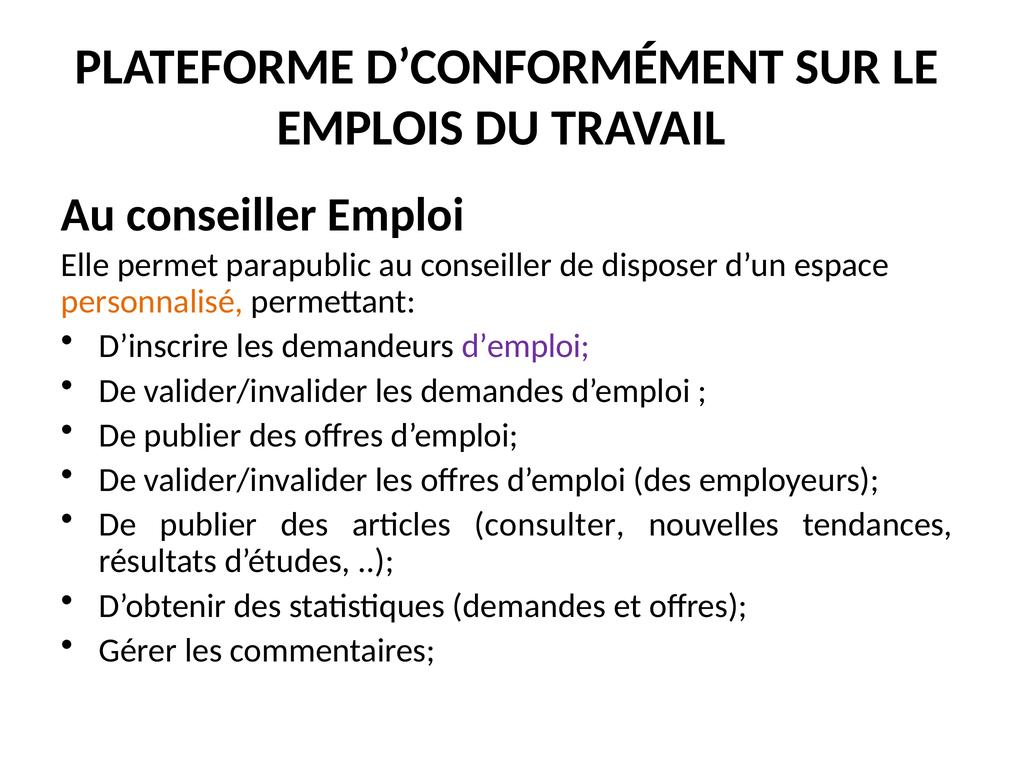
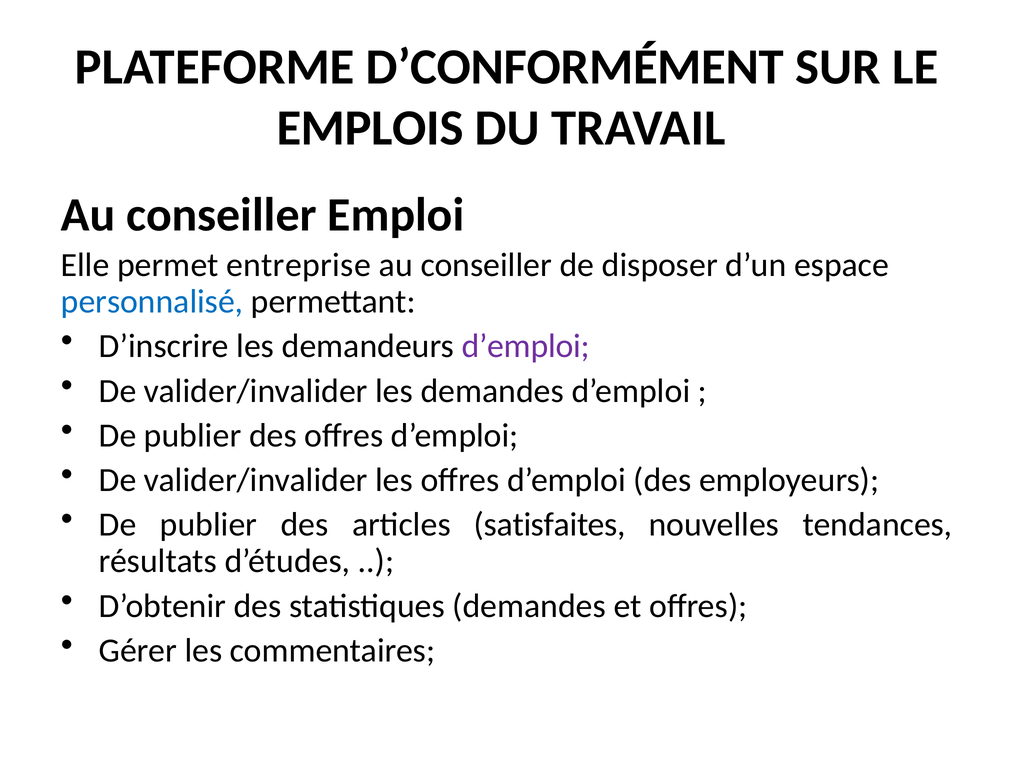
parapublic: parapublic -> entreprise (298, 265)
personnalisé colour: orange -> blue (152, 301)
consulter: consulter -> satisfaites (550, 524)
